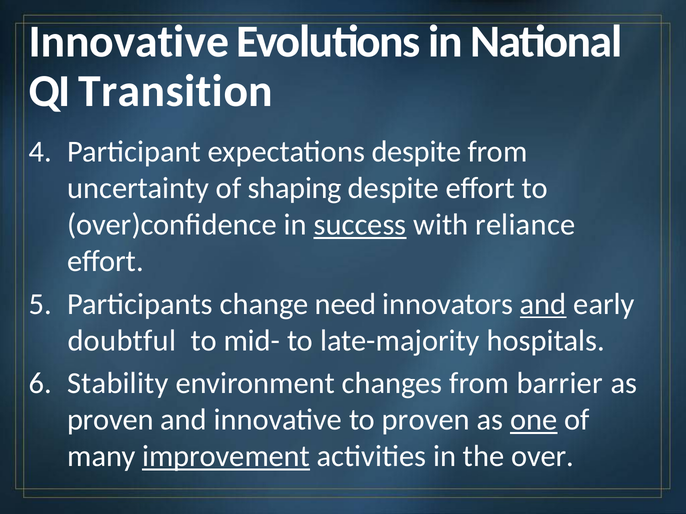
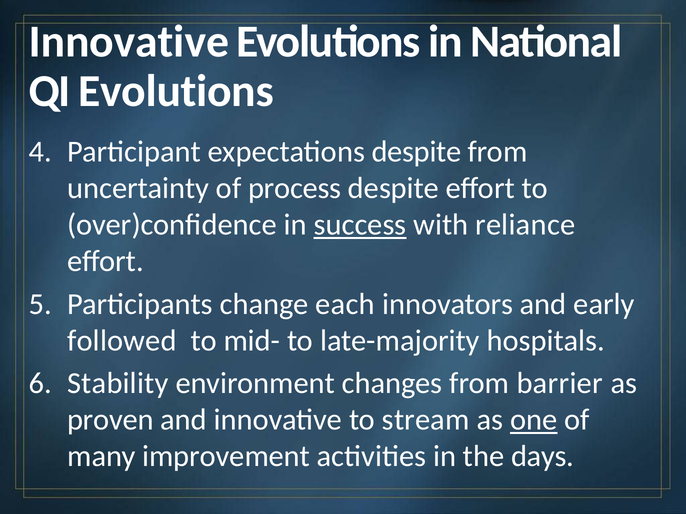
QI Transition: Transition -> Evolutions (176, 91)
shaping: shaping -> process (295, 188)
need: need -> each (345, 304)
and underline: present -> none (543, 304)
doubtful: doubtful -> followed (122, 341)
to proven: proven -> stream (426, 420)
improvement underline: present -> none (226, 457)
over: over -> days (543, 457)
